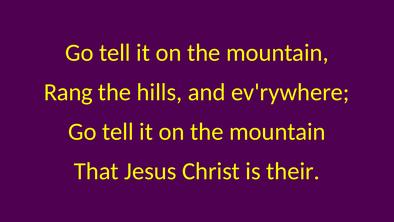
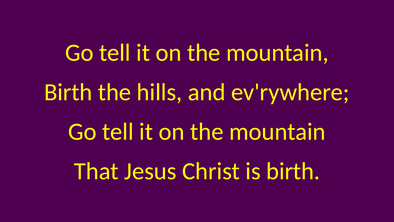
Rang: Rang -> Birth (68, 92)
is their: their -> birth (293, 171)
